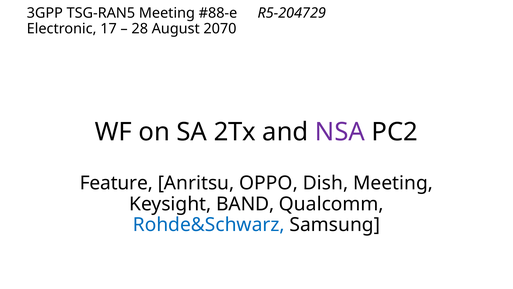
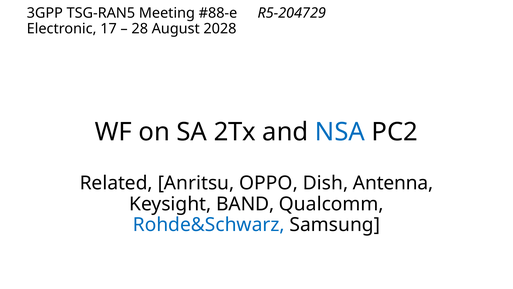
2070: 2070 -> 2028 (220, 29)
NSA colour: purple -> blue (340, 132)
Feature: Feature -> Related (116, 183)
Dish Meeting: Meeting -> Antenna (393, 183)
